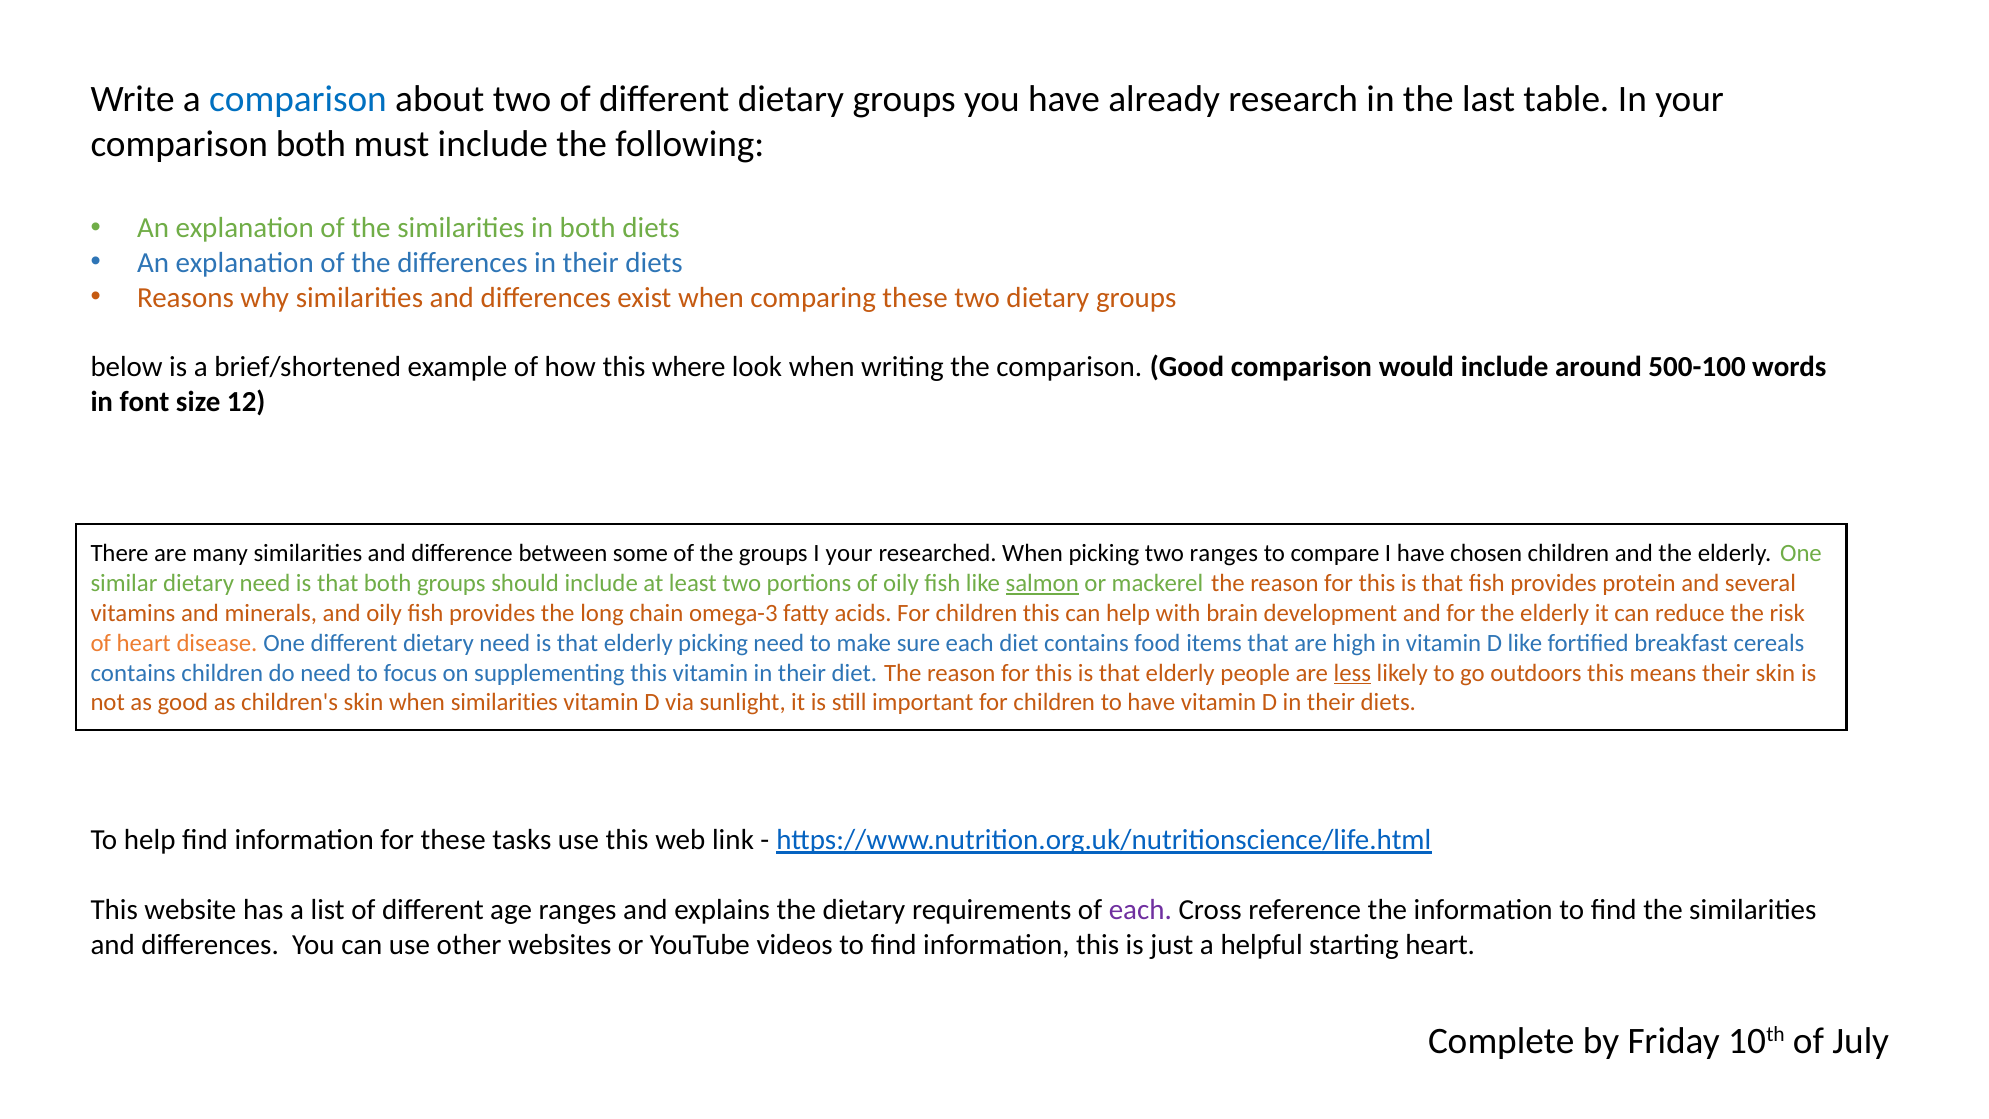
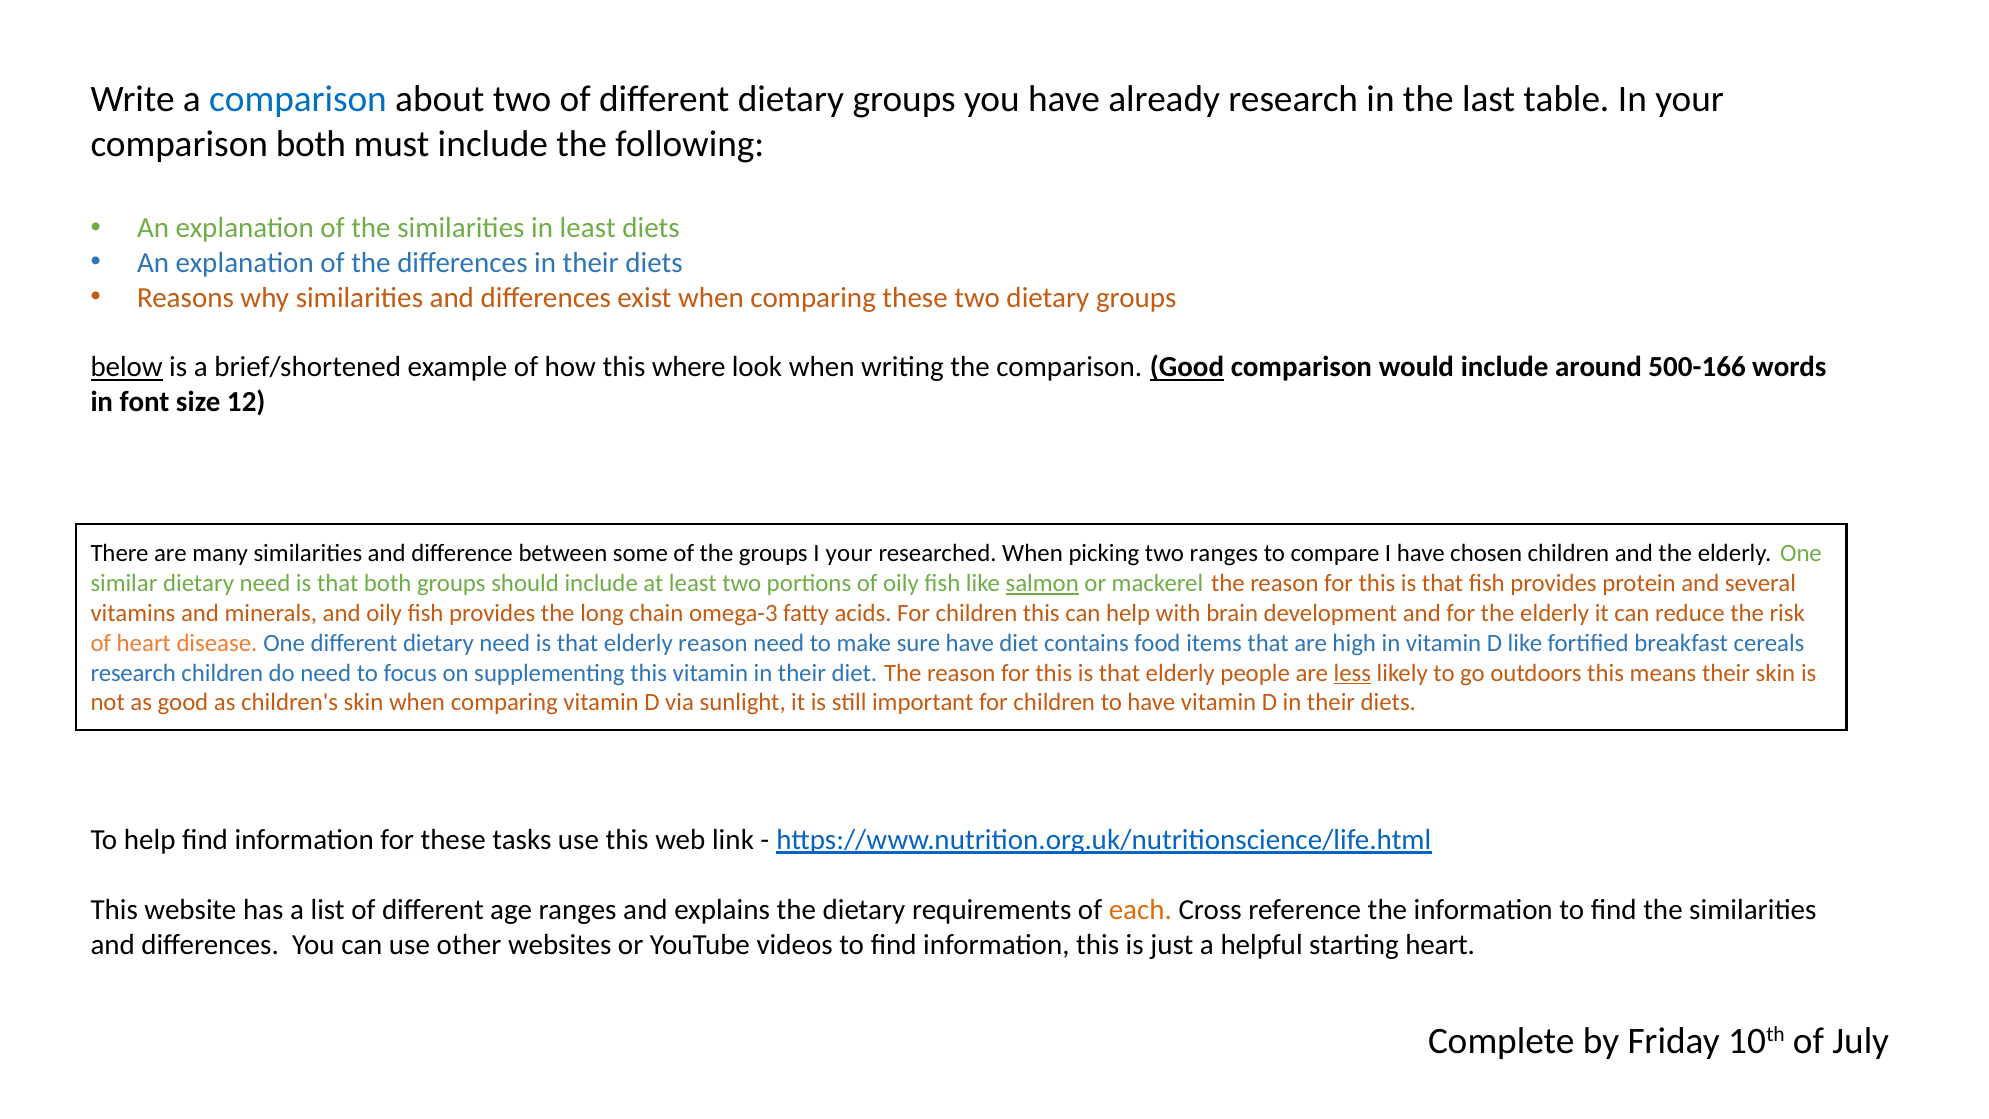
in both: both -> least (588, 228)
below underline: none -> present (127, 367)
Good underline: none -> present (1187, 367)
500-100: 500-100 -> 500-166 (1697, 367)
elderly picking: picking -> reason (713, 643)
sure each: each -> have (970, 643)
contains: contains -> research (133, 673)
skin when similarities: similarities -> comparing (504, 703)
each colour: purple -> orange (1140, 910)
